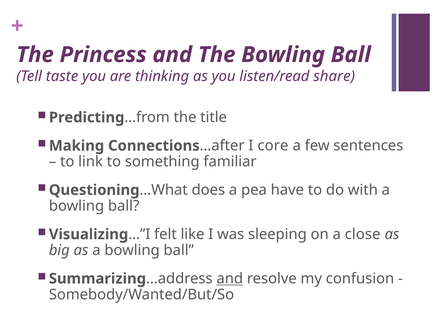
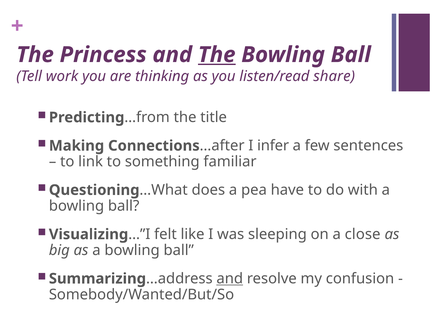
The underline: none -> present (217, 55)
taste: taste -> work (62, 76)
core: core -> infer (273, 146)
